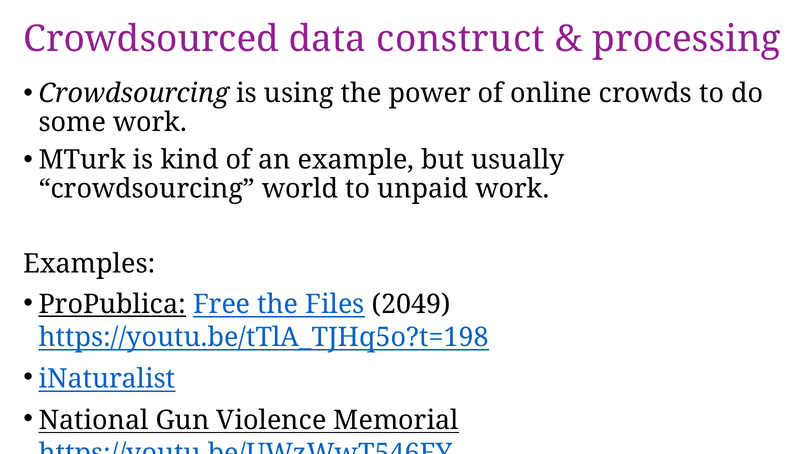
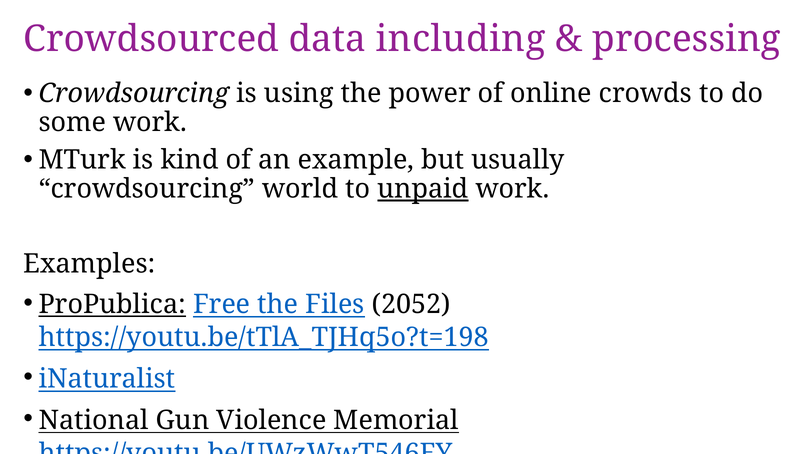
construct: construct -> including (461, 39)
unpaid underline: none -> present (423, 189)
2049: 2049 -> 2052 (411, 304)
